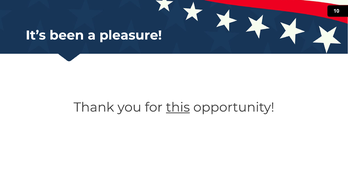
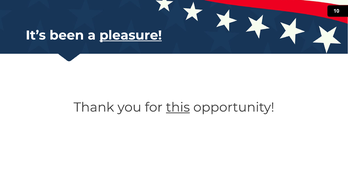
pleasure underline: none -> present (131, 35)
